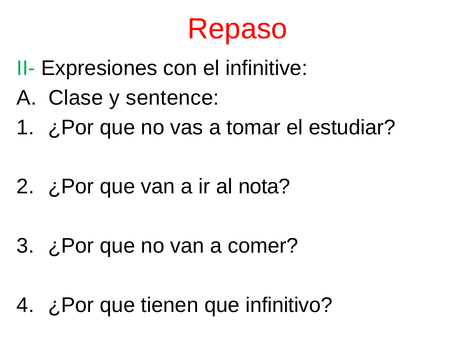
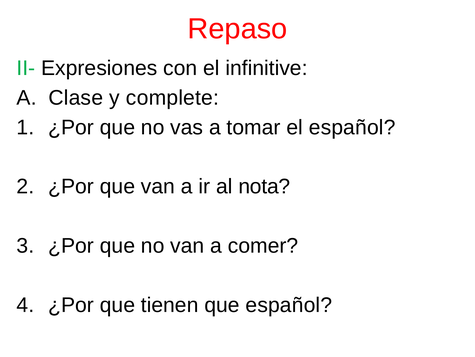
sentence: sentence -> complete (173, 98)
el estudiar: estudiar -> español (352, 127)
que infinitivo: infinitivo -> español (289, 305)
